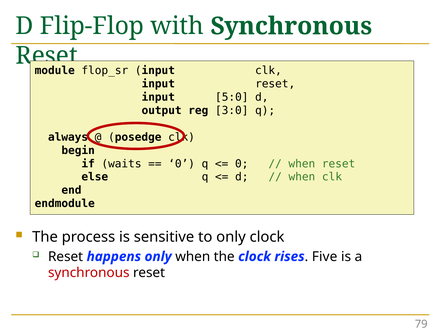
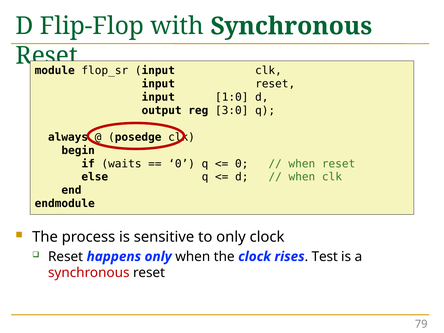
5:0: 5:0 -> 1:0 (232, 97)
Five: Five -> Test (325, 257)
